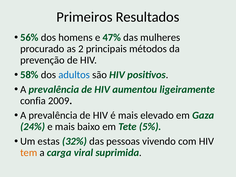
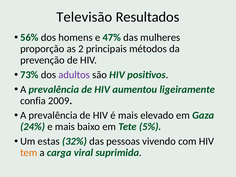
Primeiros: Primeiros -> Televisão (84, 17)
procurado: procurado -> proporção (42, 49)
58%: 58% -> 73% (29, 75)
adultos colour: blue -> purple (74, 75)
